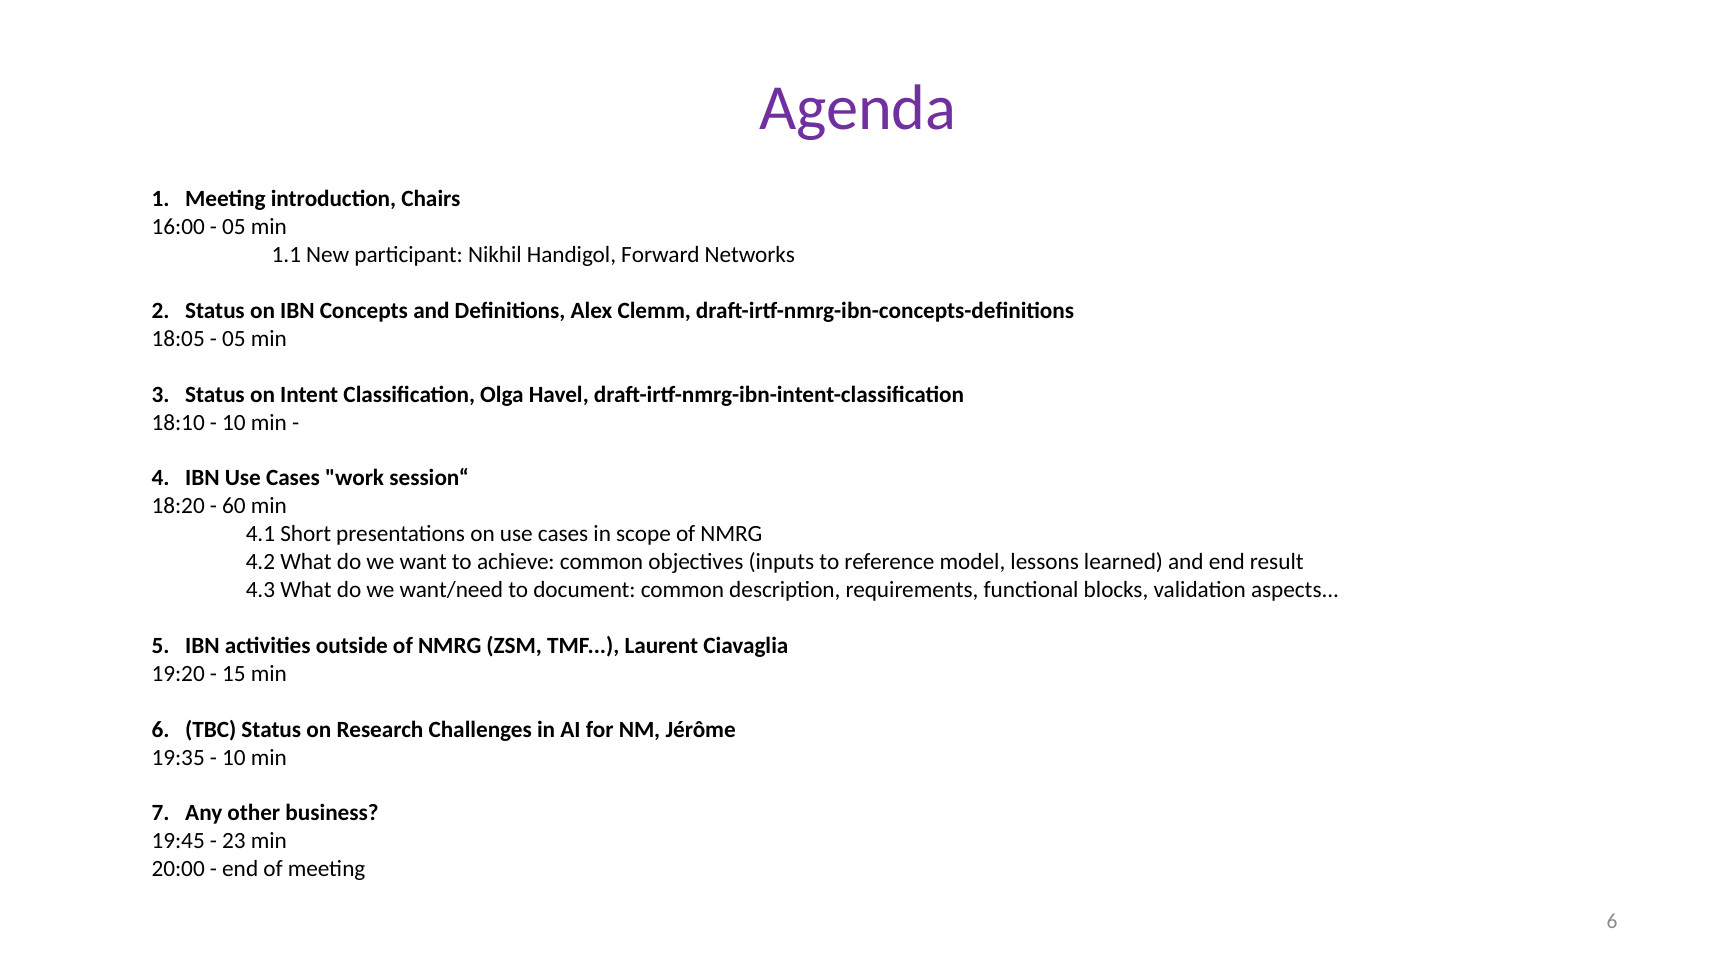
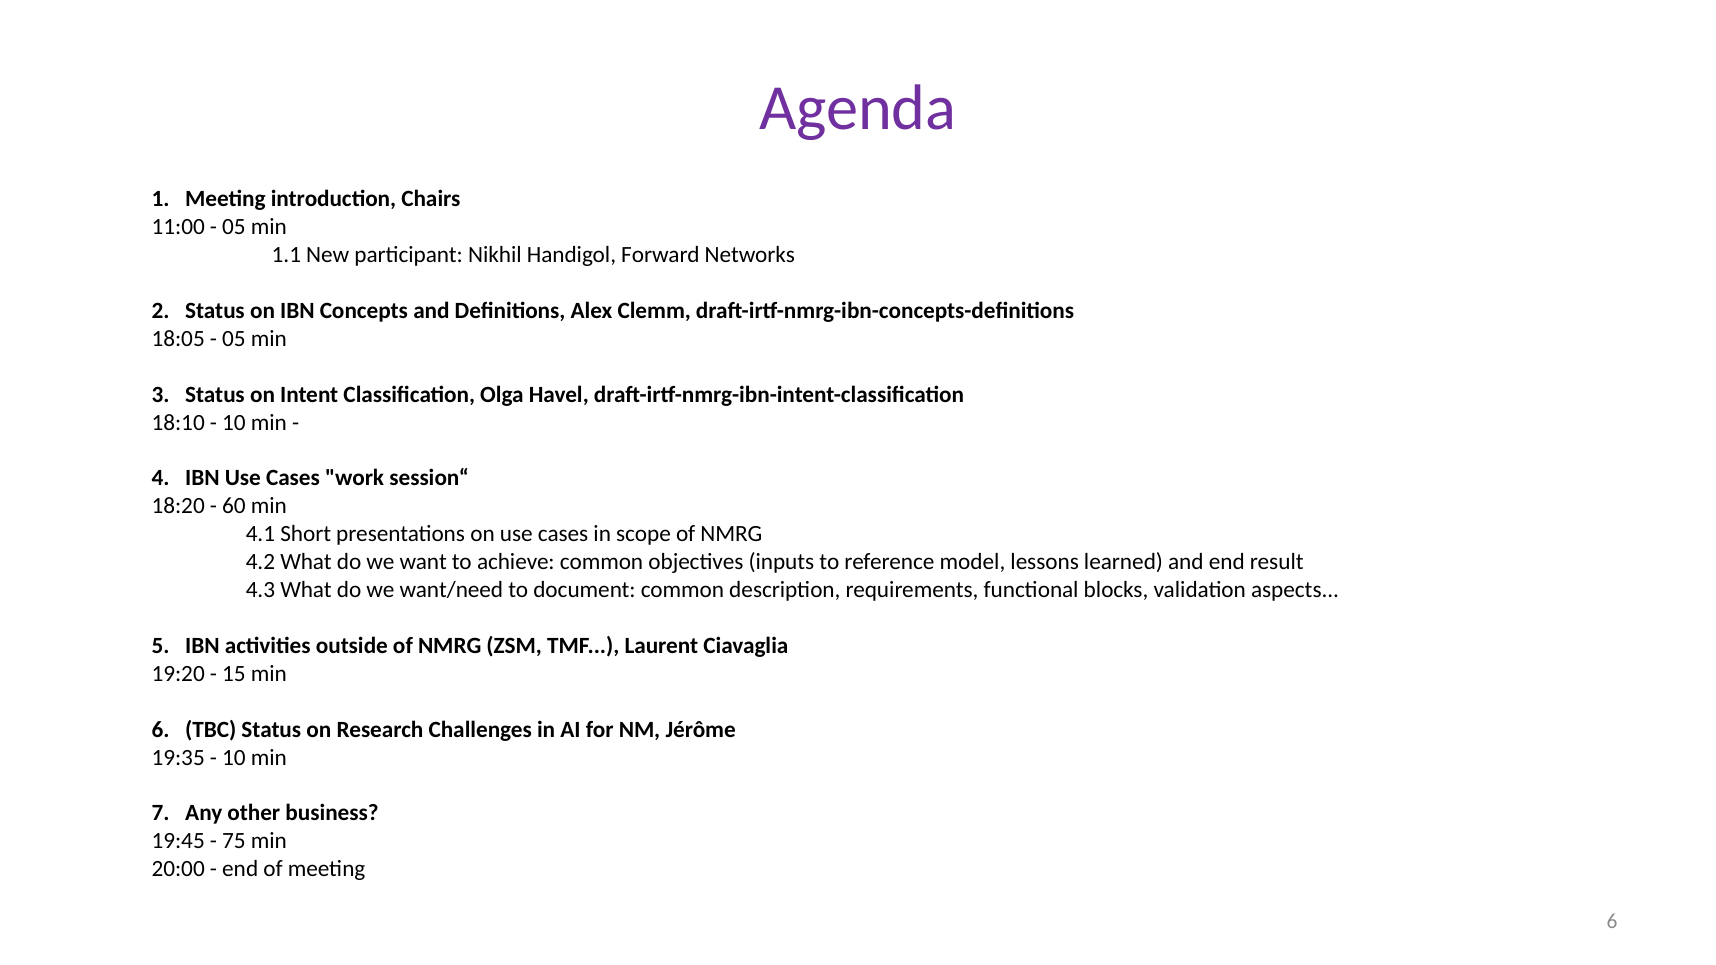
16:00: 16:00 -> 11:00 (178, 227)
23: 23 -> 75 (234, 841)
